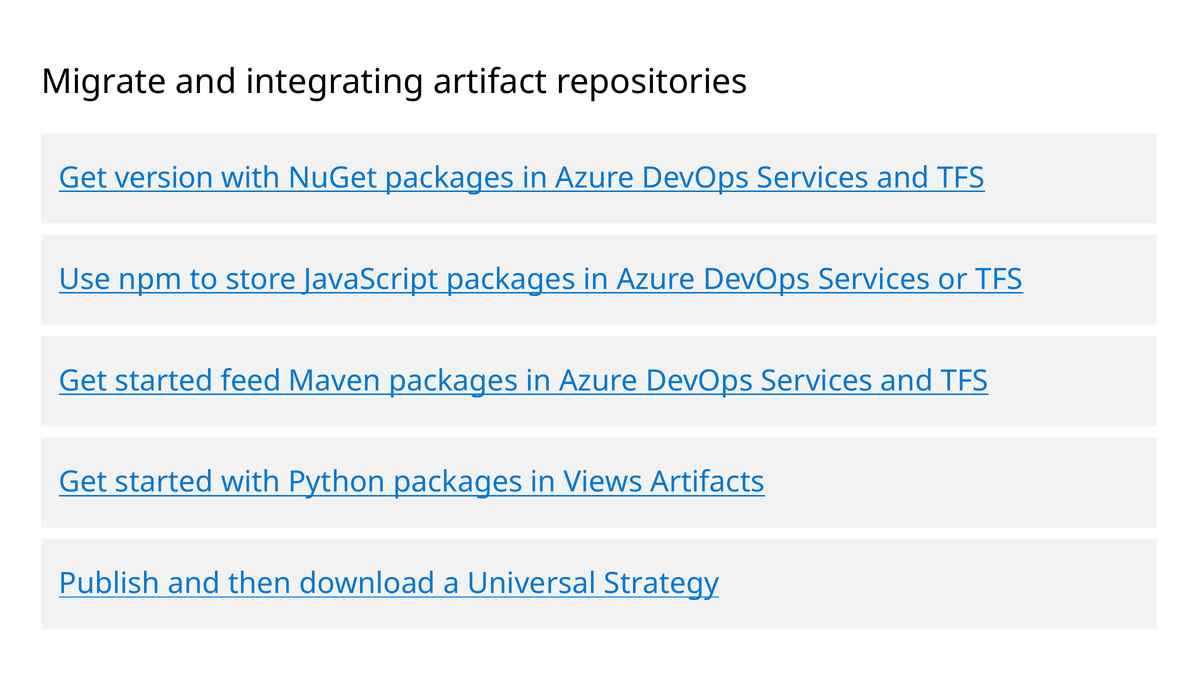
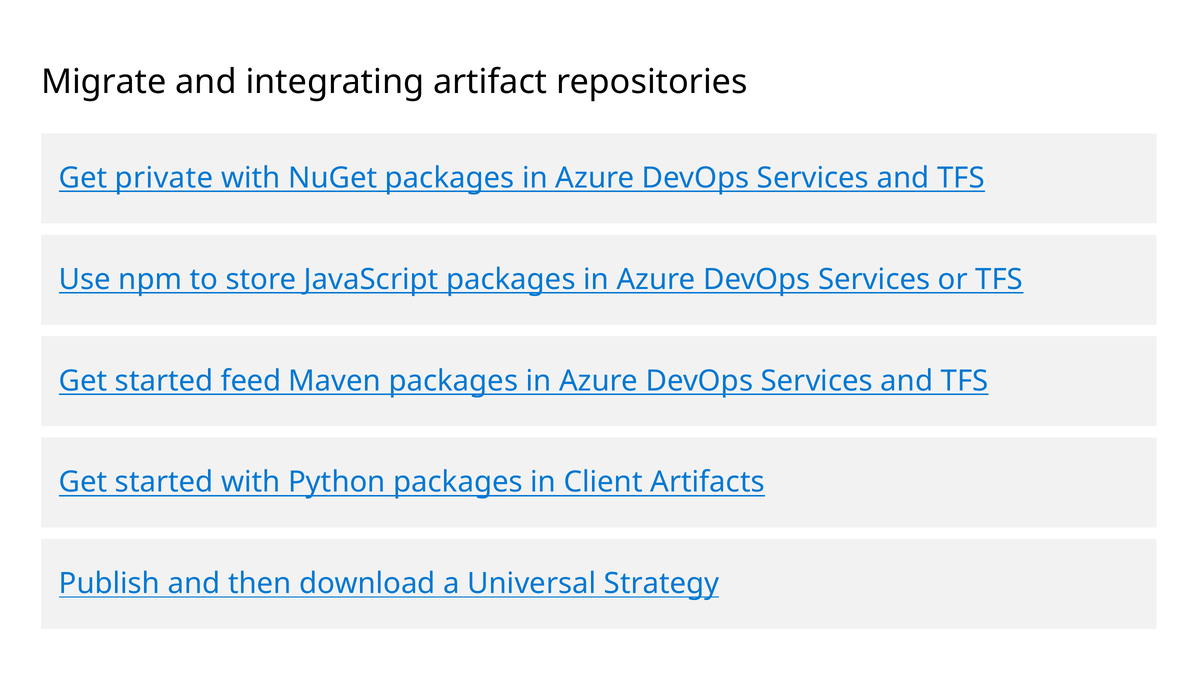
version: version -> private (164, 178)
Views: Views -> Client (603, 482)
